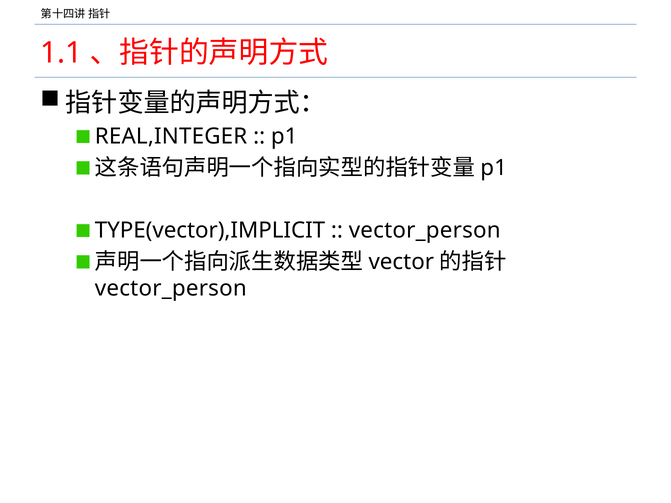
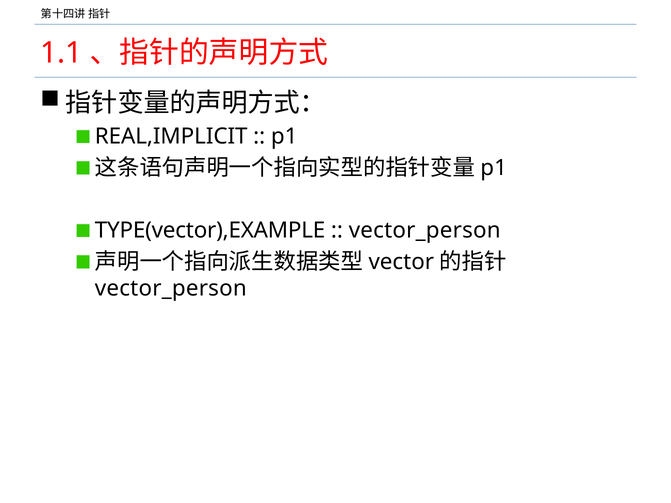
REAL,INTEGER: REAL,INTEGER -> REAL,IMPLICIT (171, 137)
TYPE(vector),IMPLICIT: TYPE(vector),IMPLICIT -> TYPE(vector),EXAMPLE (210, 231)
